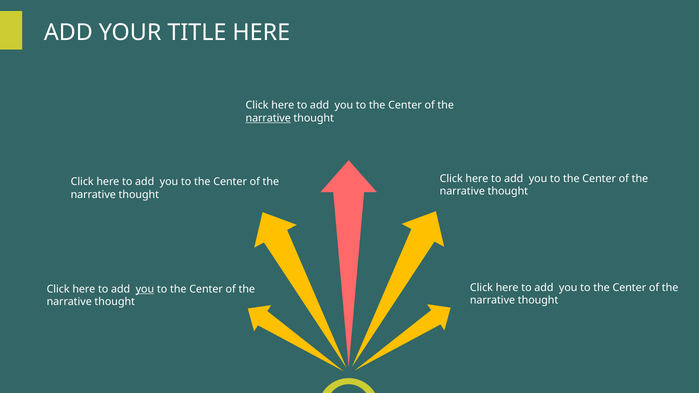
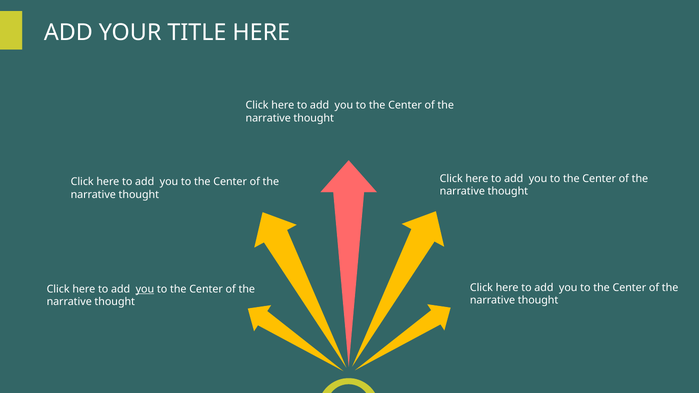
narrative underline: present -> none (268, 118)
